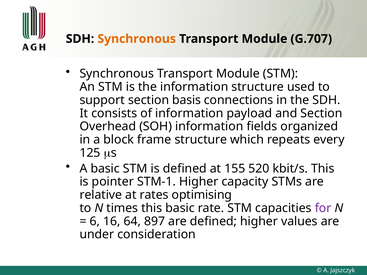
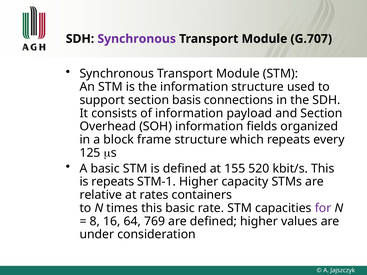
Synchronous colour: orange -> purple (137, 39)
is pointer: pointer -> repeats (113, 182)
optimising: optimising -> containers (202, 195)
6: 6 -> 8 (95, 221)
897: 897 -> 769 (155, 221)
